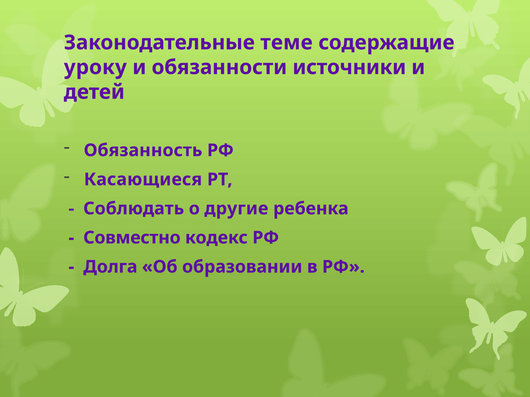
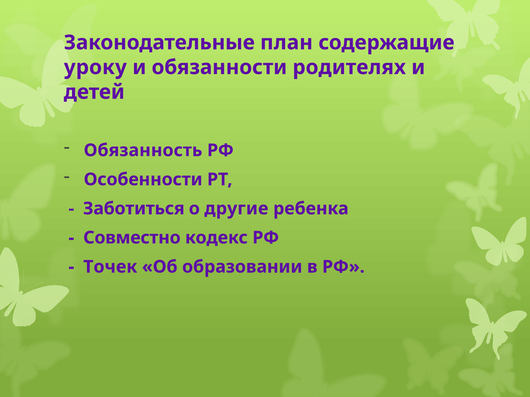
теме: теме -> план (286, 43)
источники: источники -> родителях (349, 67)
Касающиеся: Касающиеся -> Особенности (143, 180)
Соблюдать: Соблюдать -> Заботиться (134, 209)
Долга: Долга -> Точек (110, 267)
